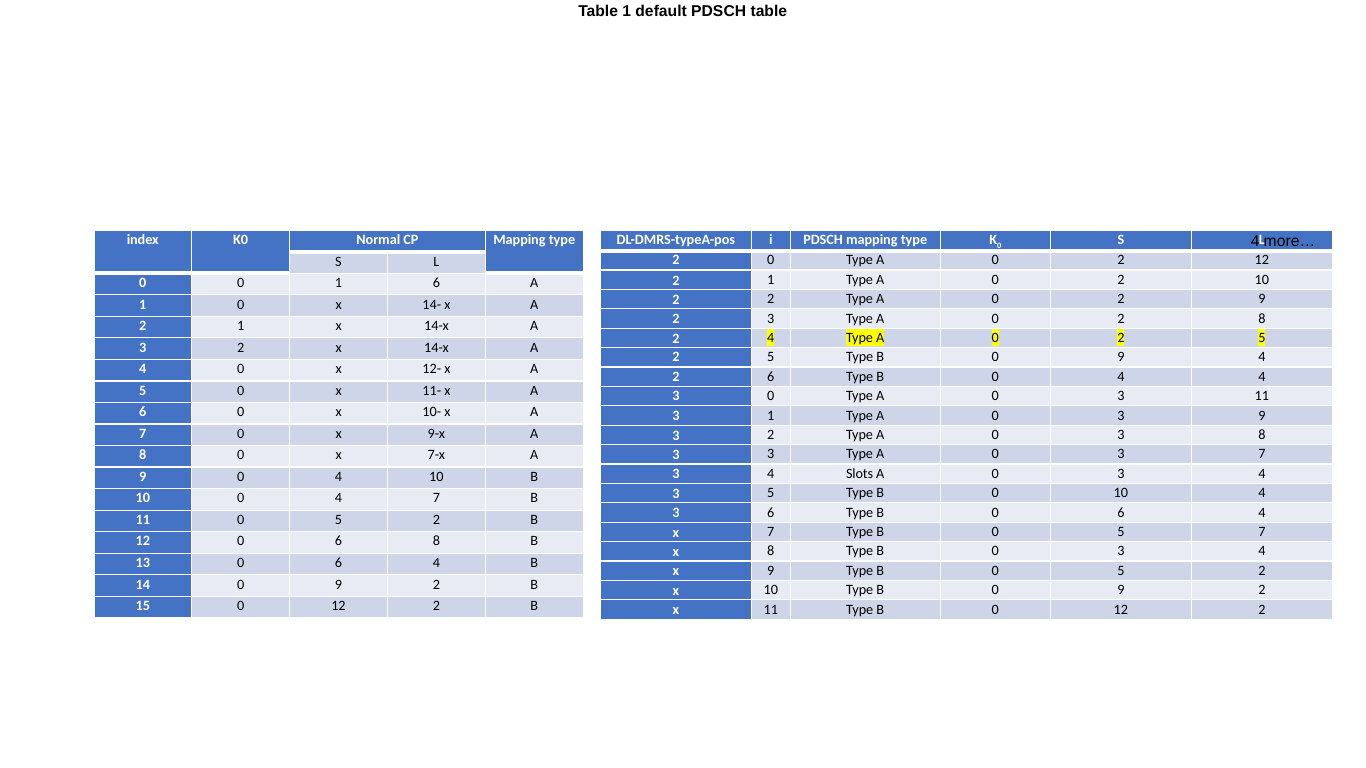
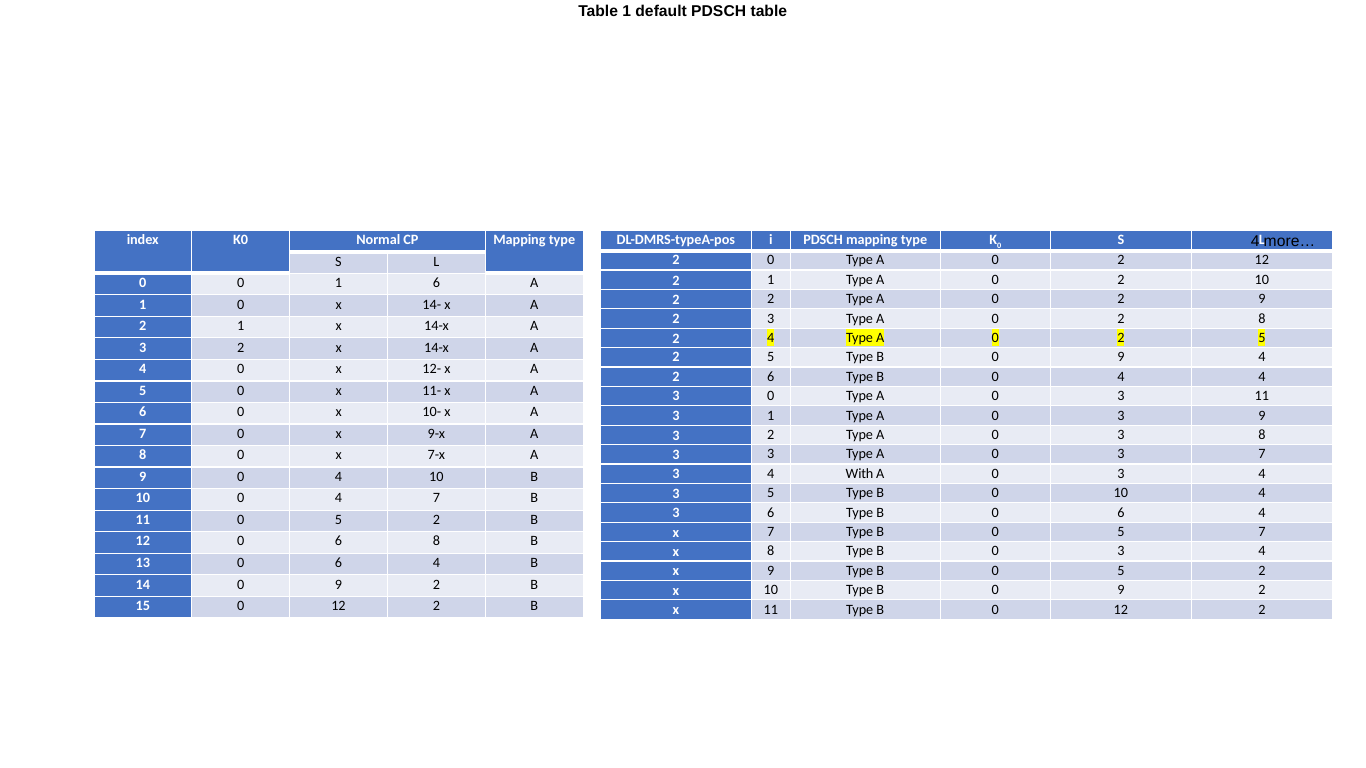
Slots: Slots -> With (860, 474)
